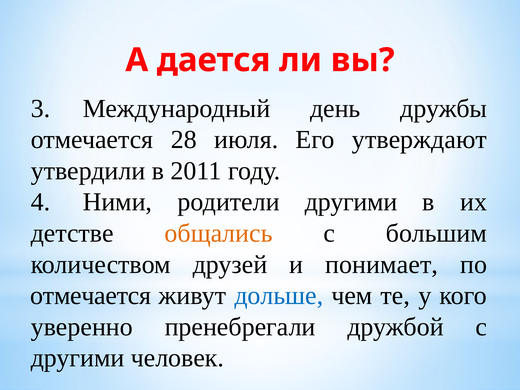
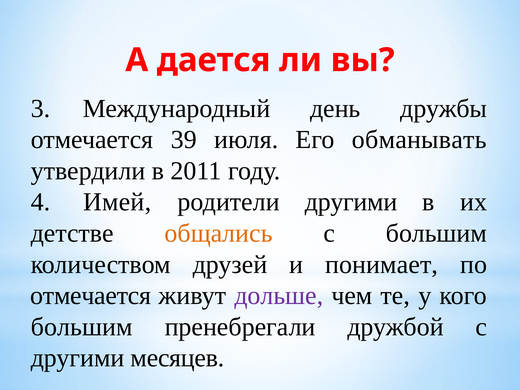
28: 28 -> 39 (184, 140)
утверждают: утверждают -> обманывать (419, 140)
Ними: Ними -> Имей (117, 202)
дольше colour: blue -> purple (279, 296)
уверенно: уверенно -> большим (82, 327)
человек: человек -> месяцев (178, 358)
